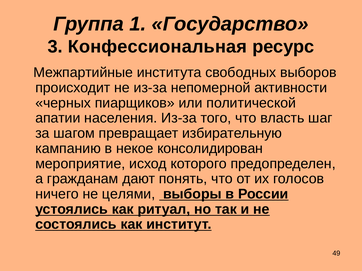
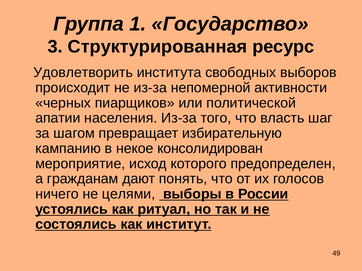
Конфессиональная: Конфессиональная -> Структурированная (157, 47)
Межпартийные: Межпартийные -> Удовлетворить (83, 73)
